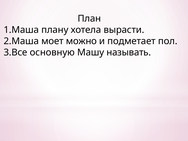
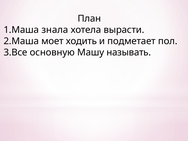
плану: плану -> знала (55, 30)
можно: можно -> ходить (81, 41)
